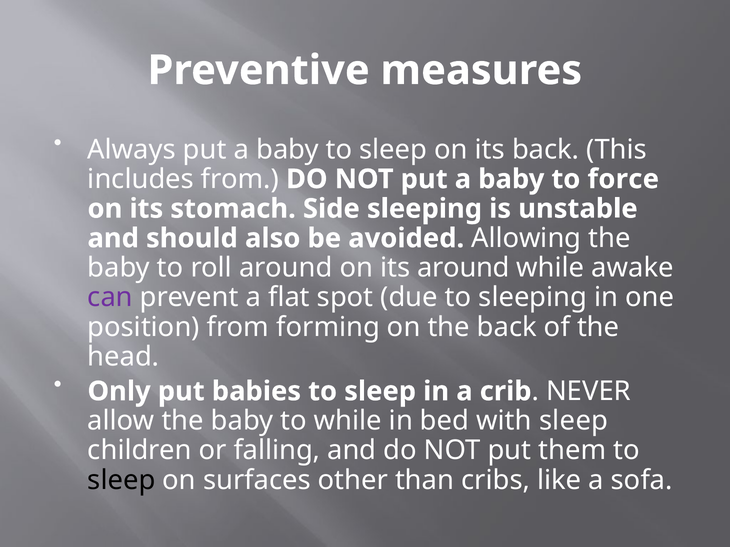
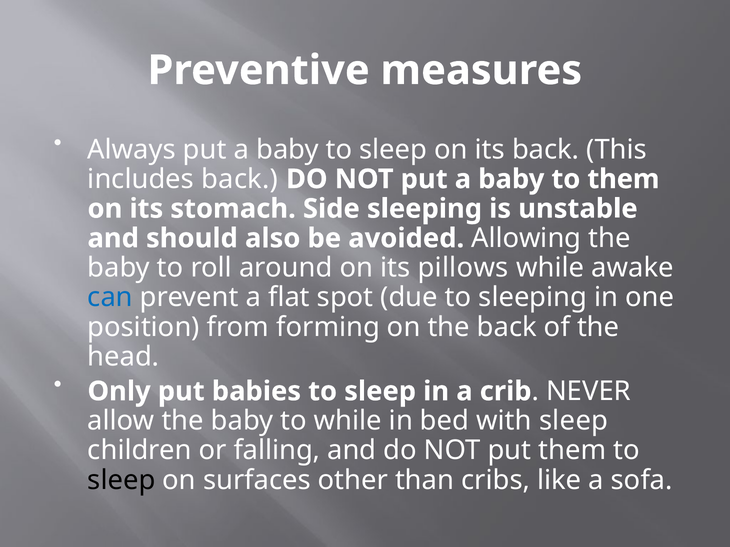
includes from: from -> back (240, 179)
to force: force -> them (623, 179)
its around: around -> pillows (463, 268)
can colour: purple -> blue (110, 298)
